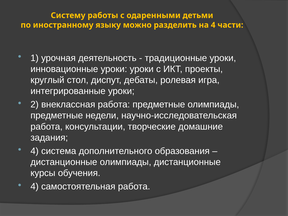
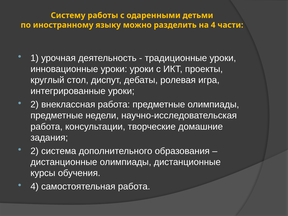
4: 4 -> 2 (35, 151)
